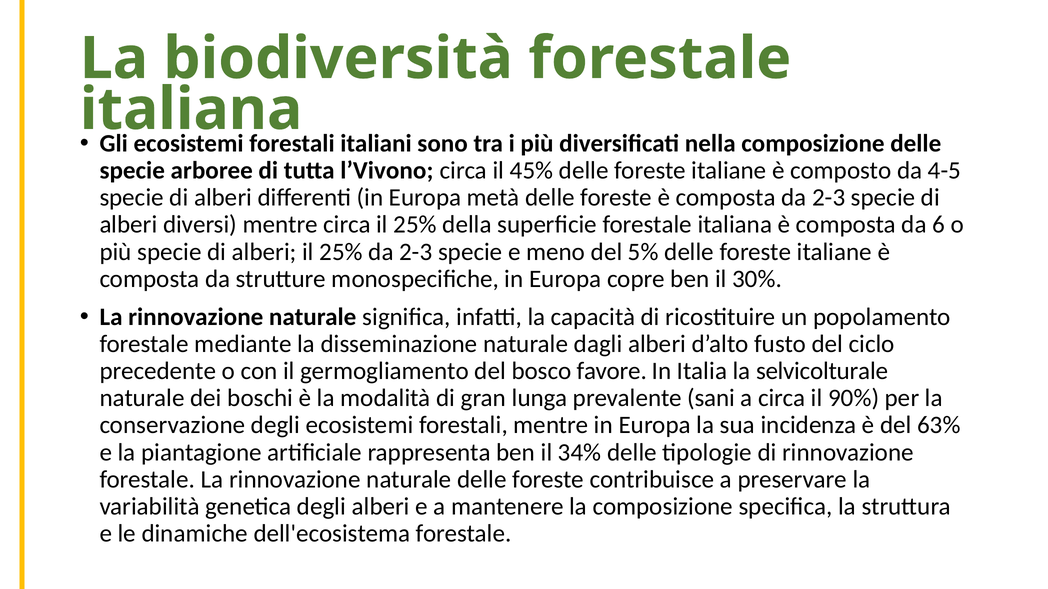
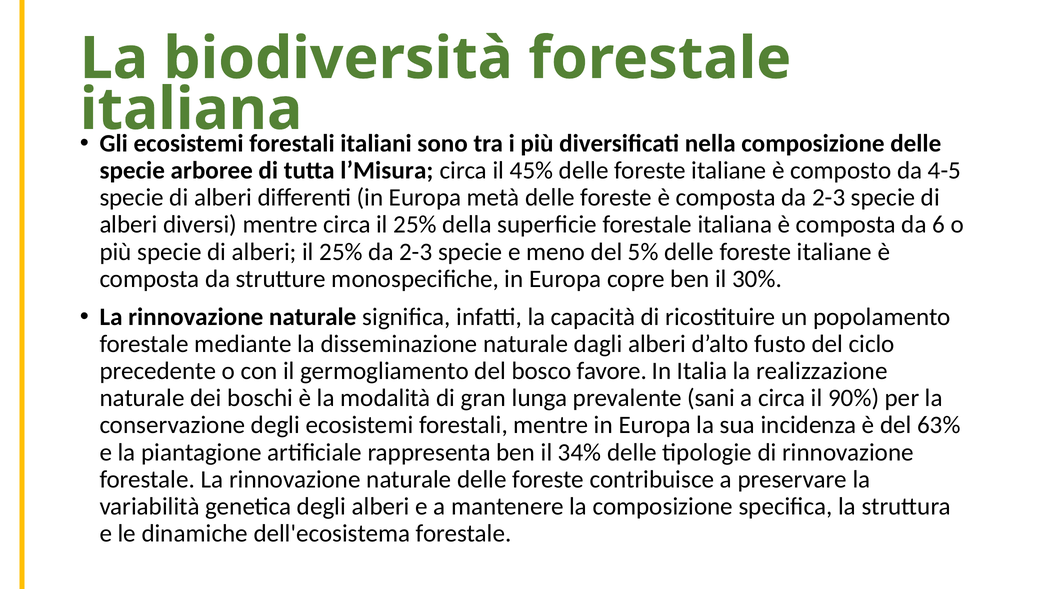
l’Vivono: l’Vivono -> l’Misura (387, 171)
selvicolturale: selvicolturale -> realizzazione (822, 371)
